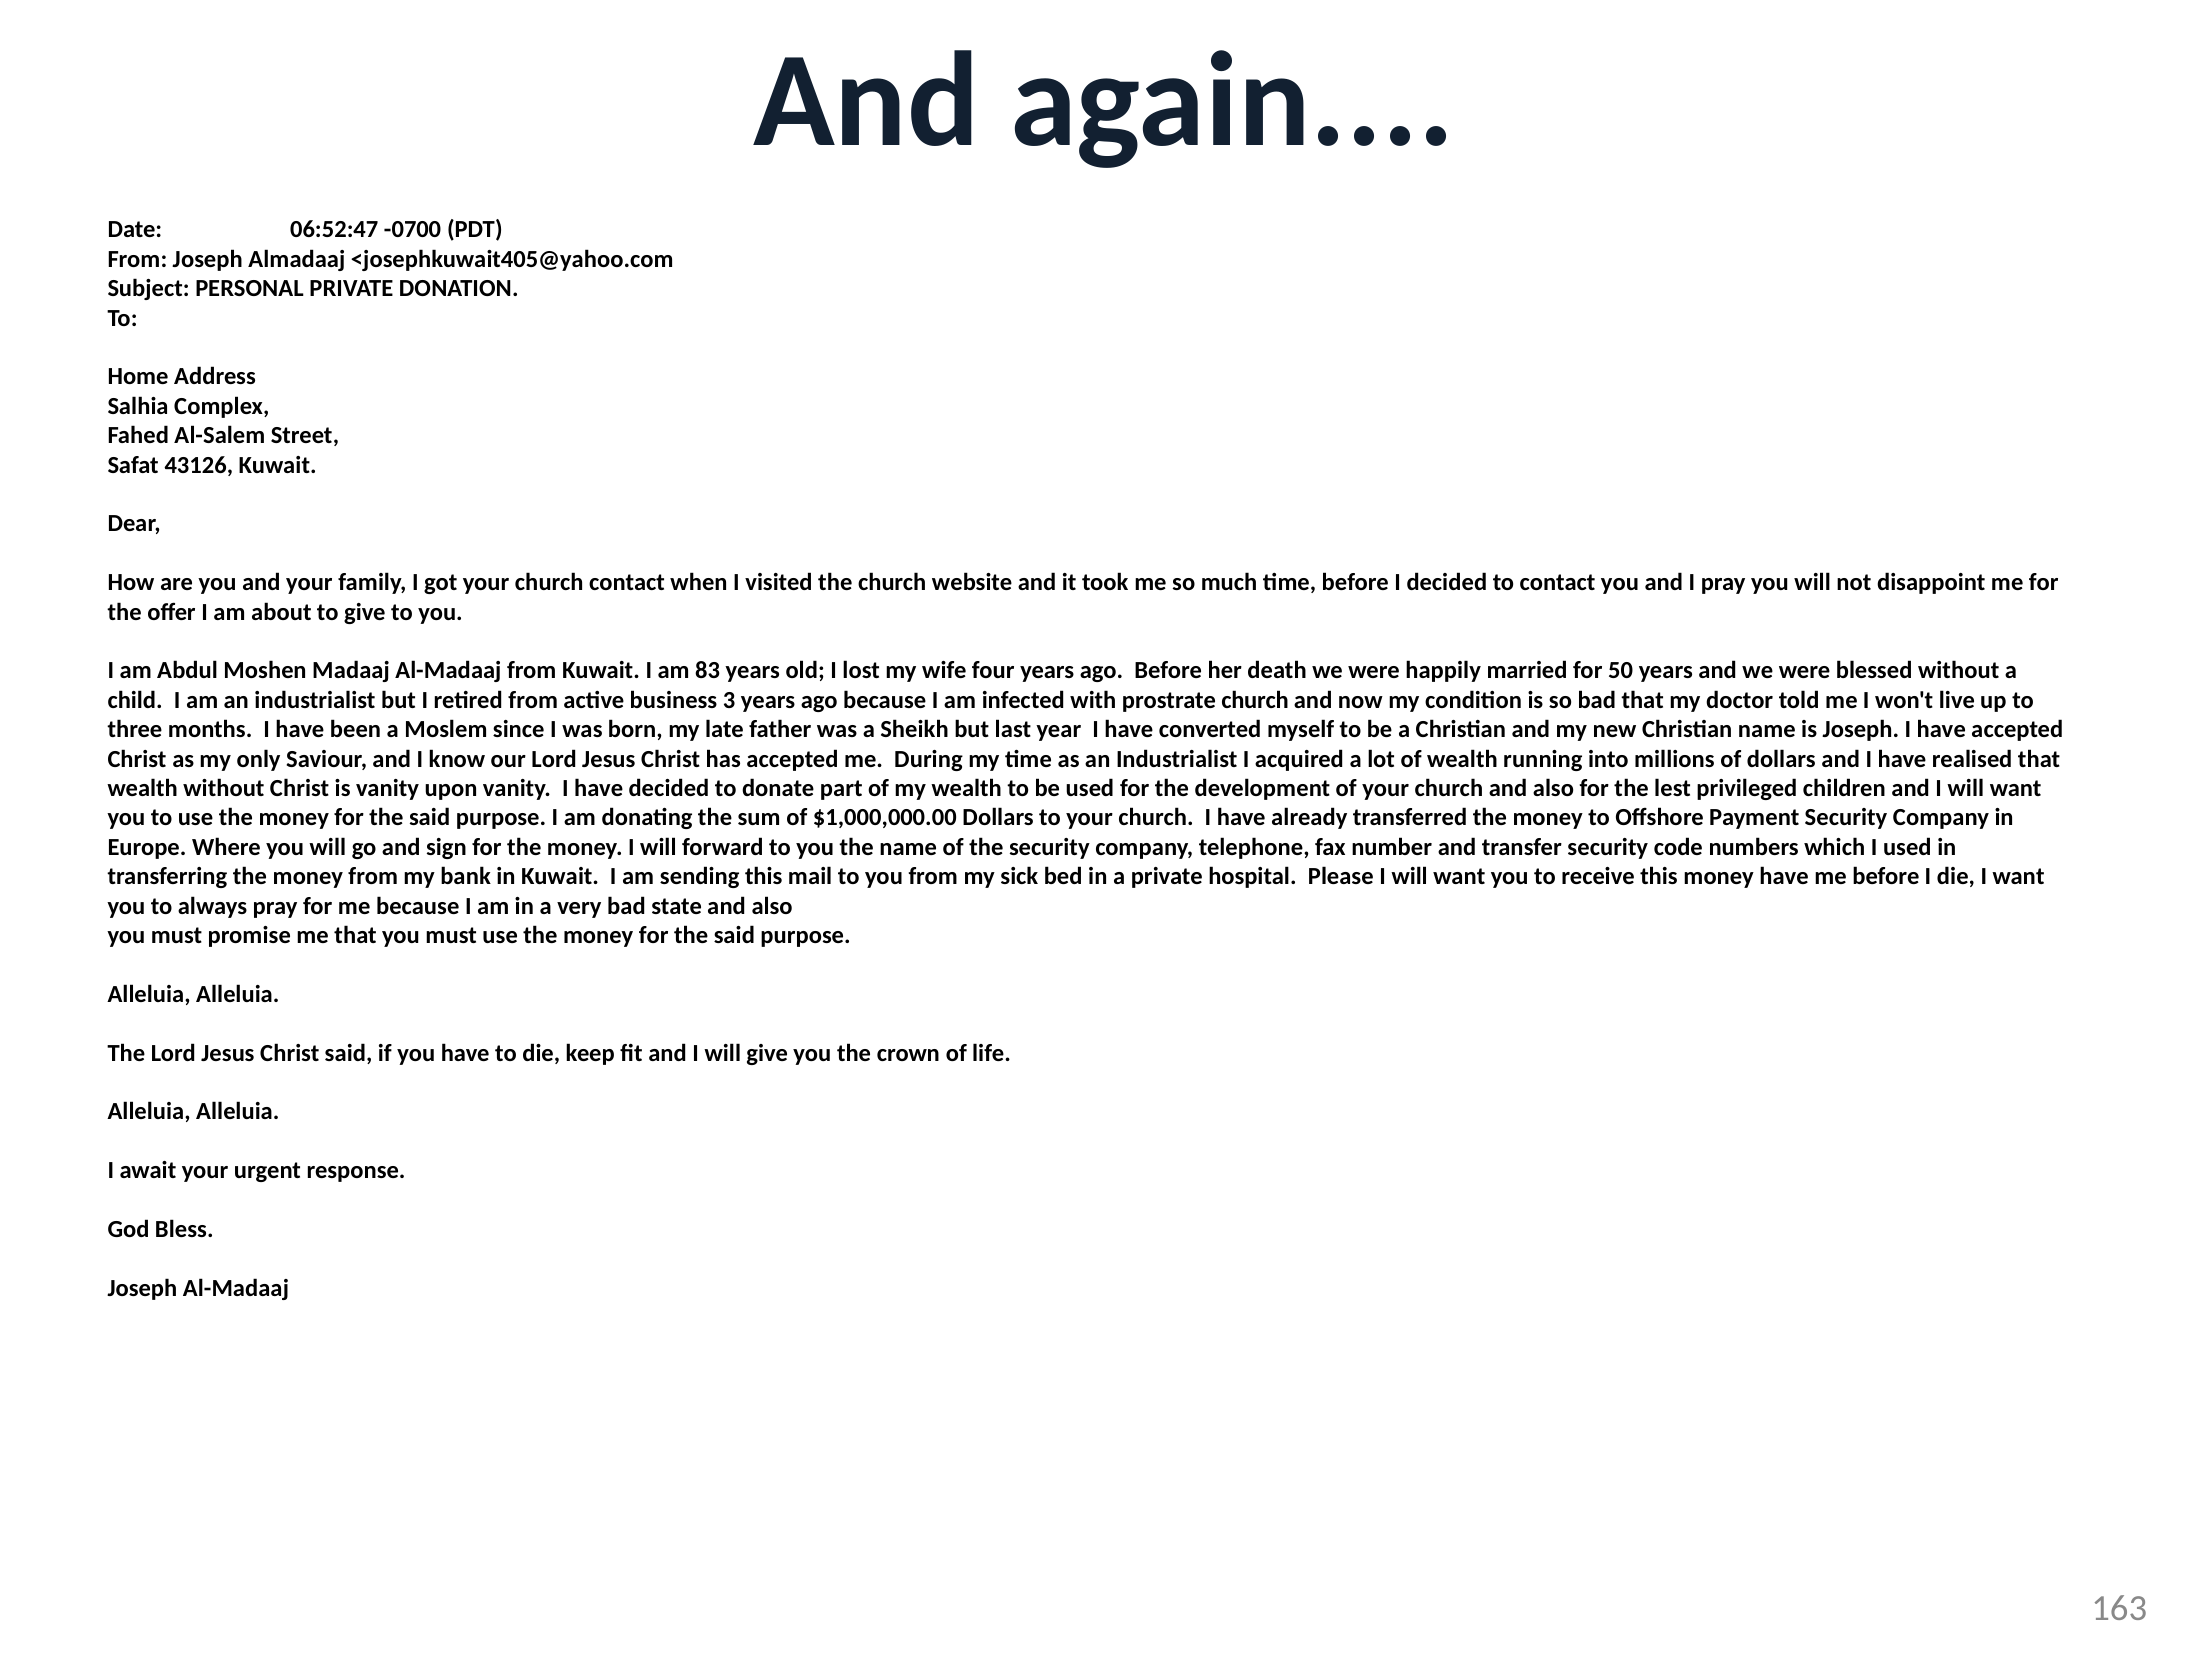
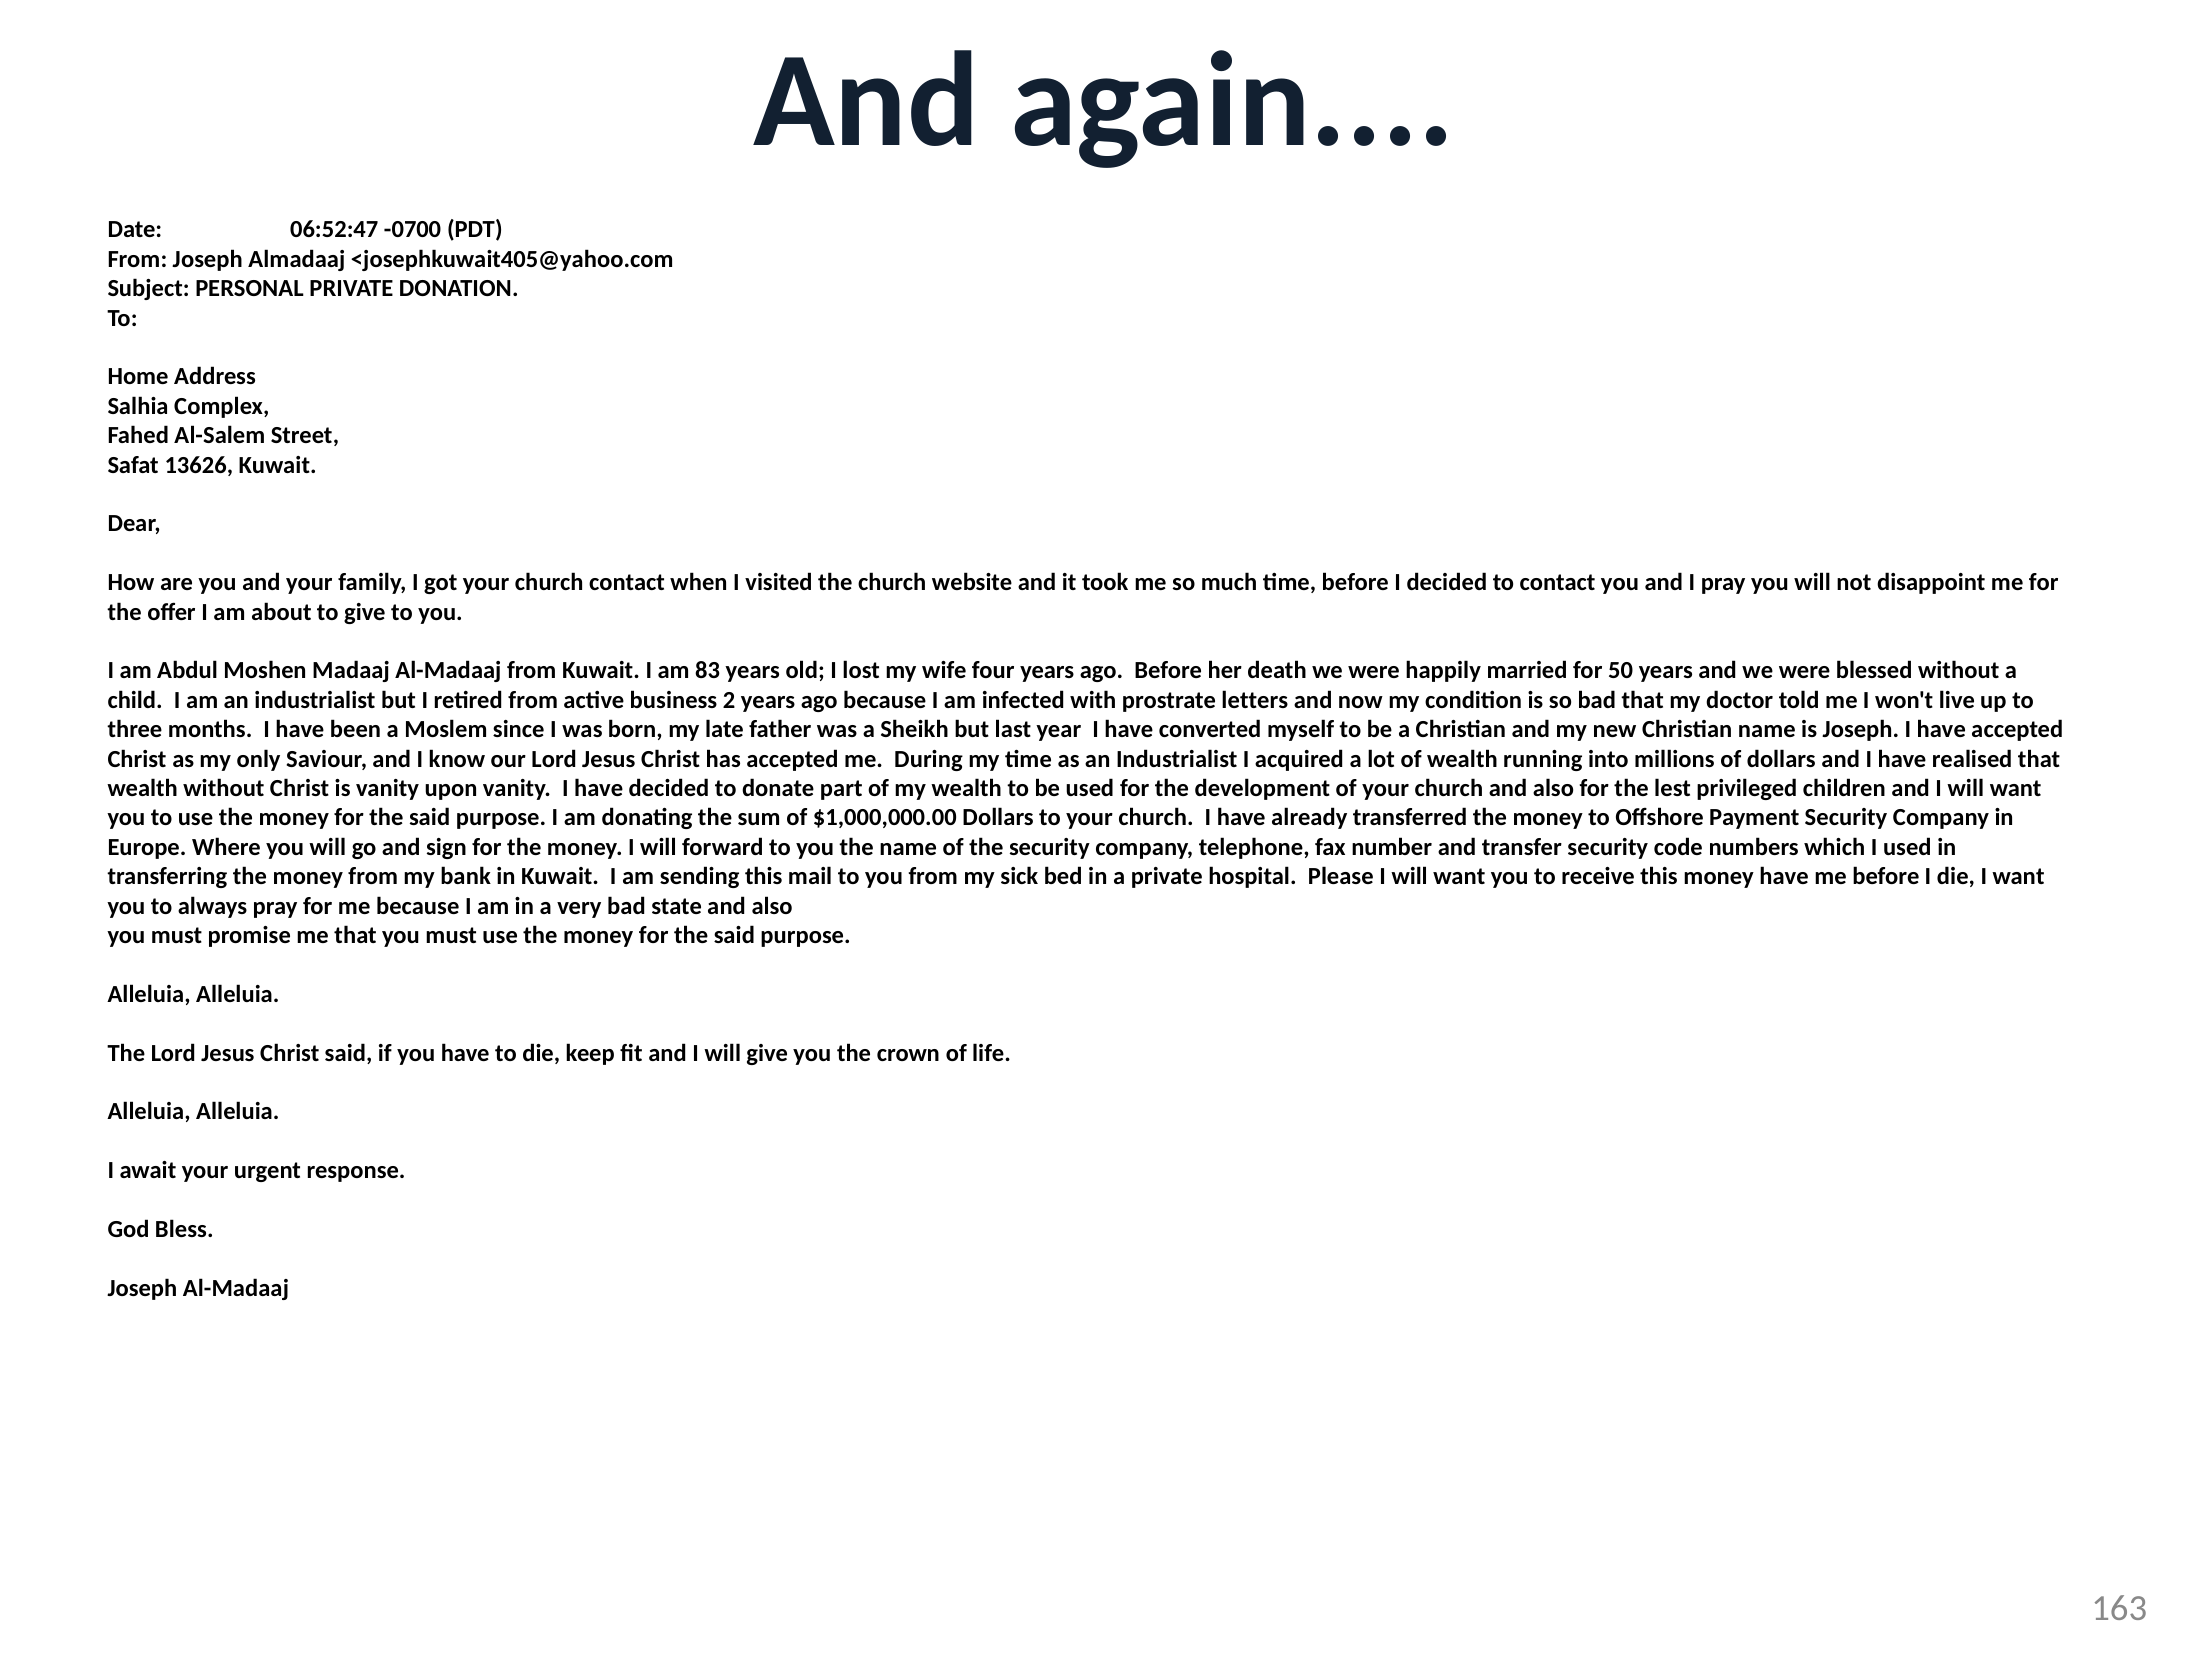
43126: 43126 -> 13626 (199, 465)
3: 3 -> 2 (729, 700)
prostrate church: church -> letters (1255, 700)
